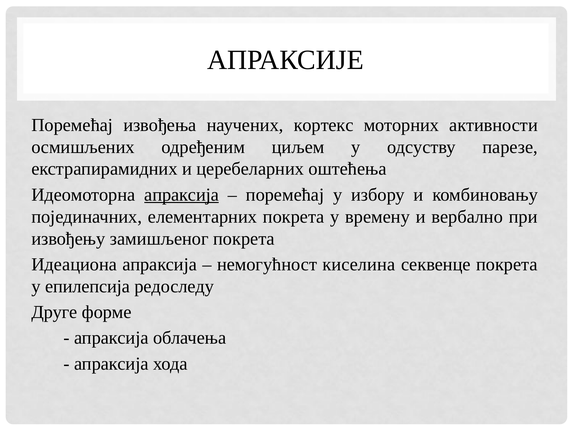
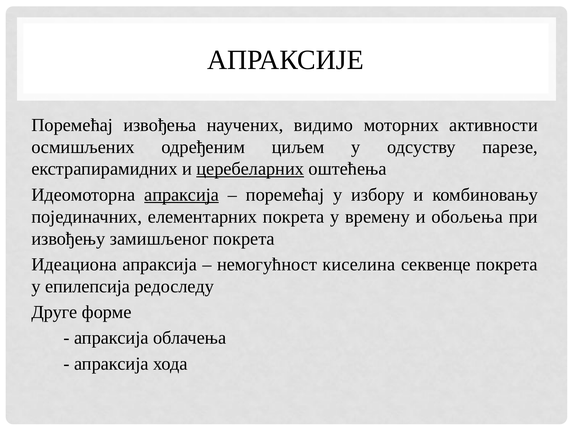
кортекс: кортекс -> видимо (324, 125)
церебеларних underline: none -> present (250, 169)
вербално: вербално -> обољења (467, 217)
